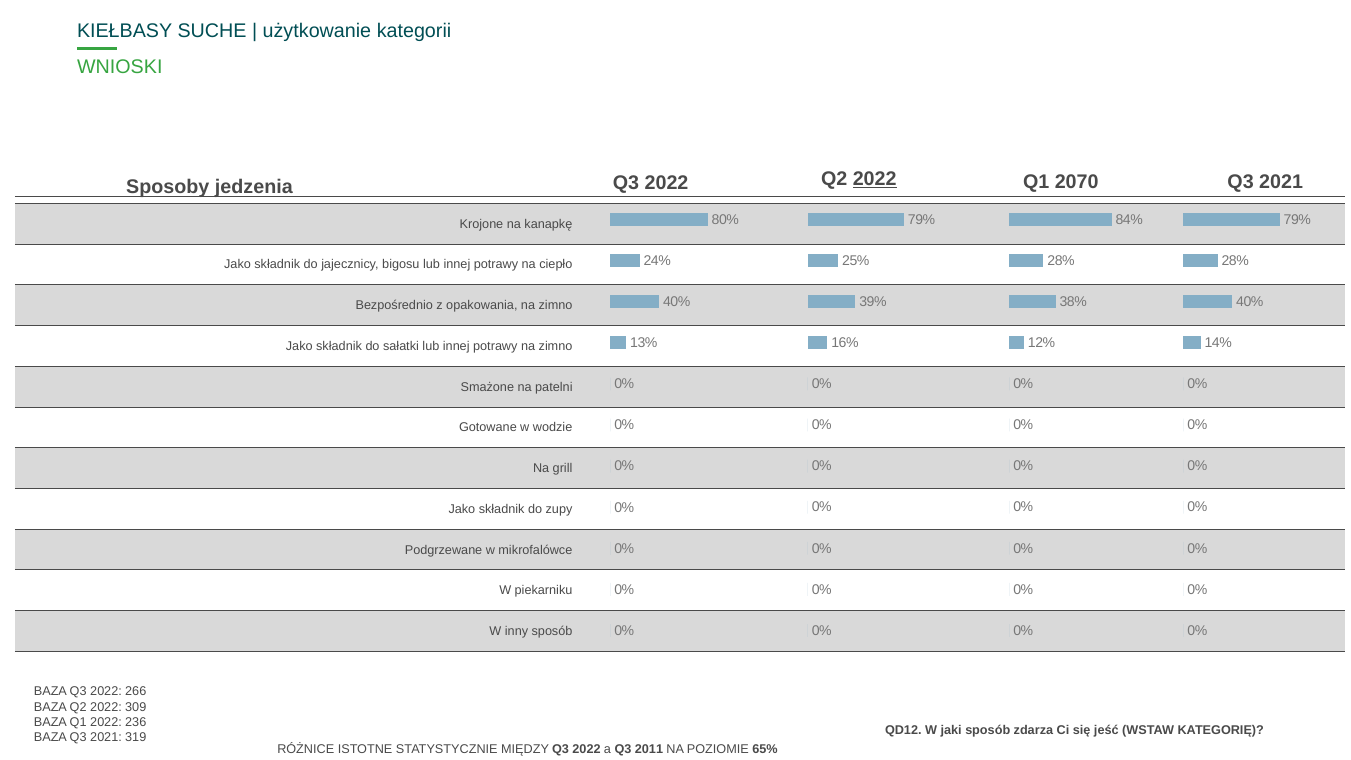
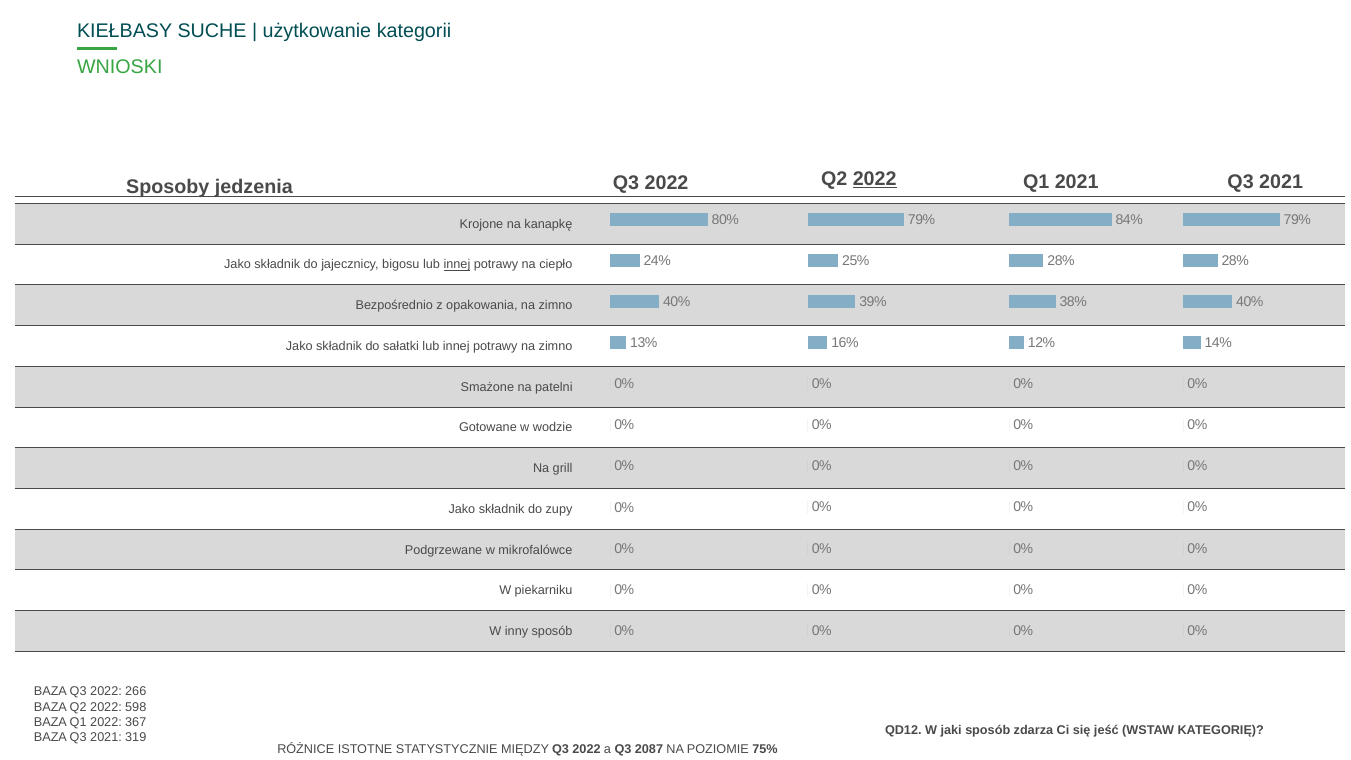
Q1 2070: 2070 -> 2021 (1077, 182)
innej underline: none -> present (457, 265)
309: 309 -> 598 (136, 707)
236: 236 -> 367 (136, 722)
2011: 2011 -> 2087 (649, 749)
65%: 65% -> 75% (765, 749)
